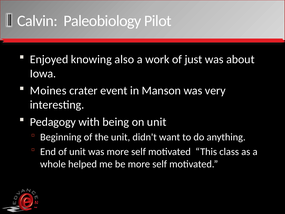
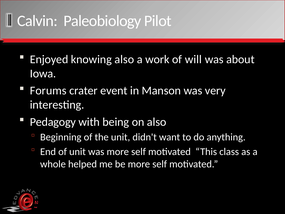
just: just -> will (193, 59)
Moines: Moines -> Forums (48, 91)
on unit: unit -> also (157, 122)
